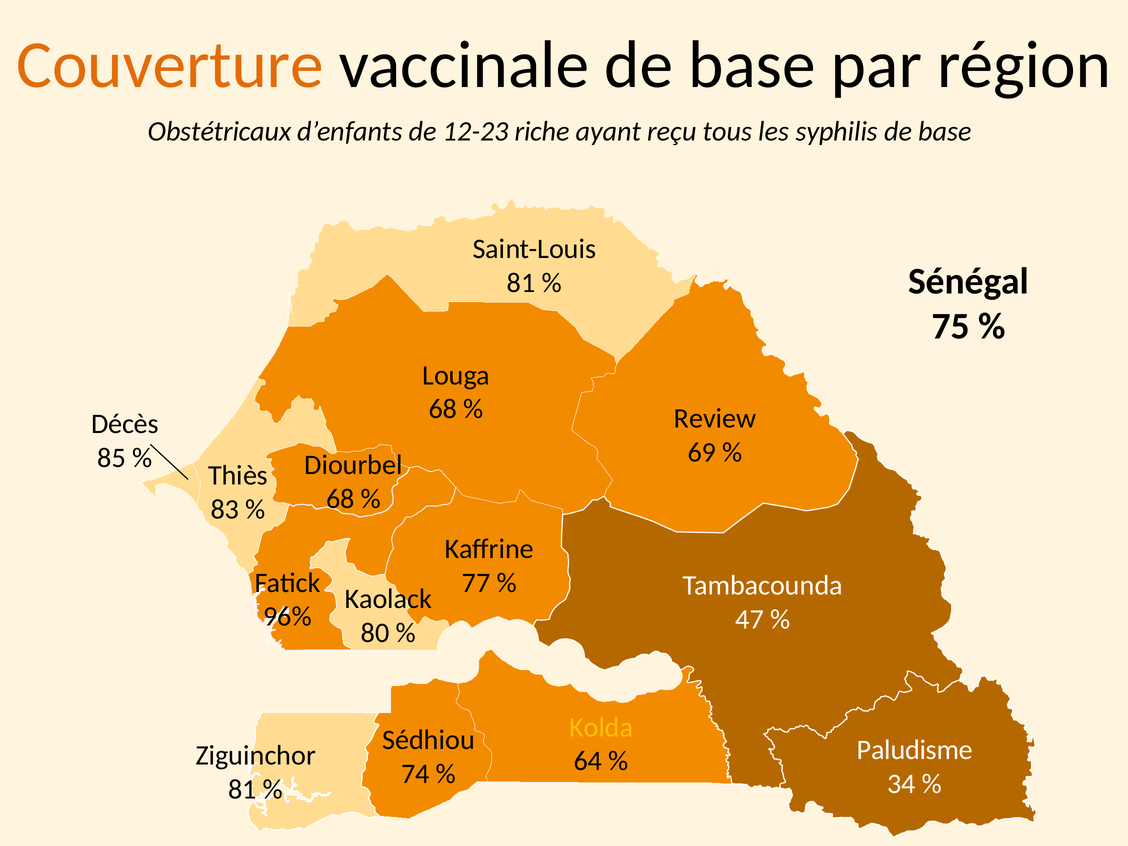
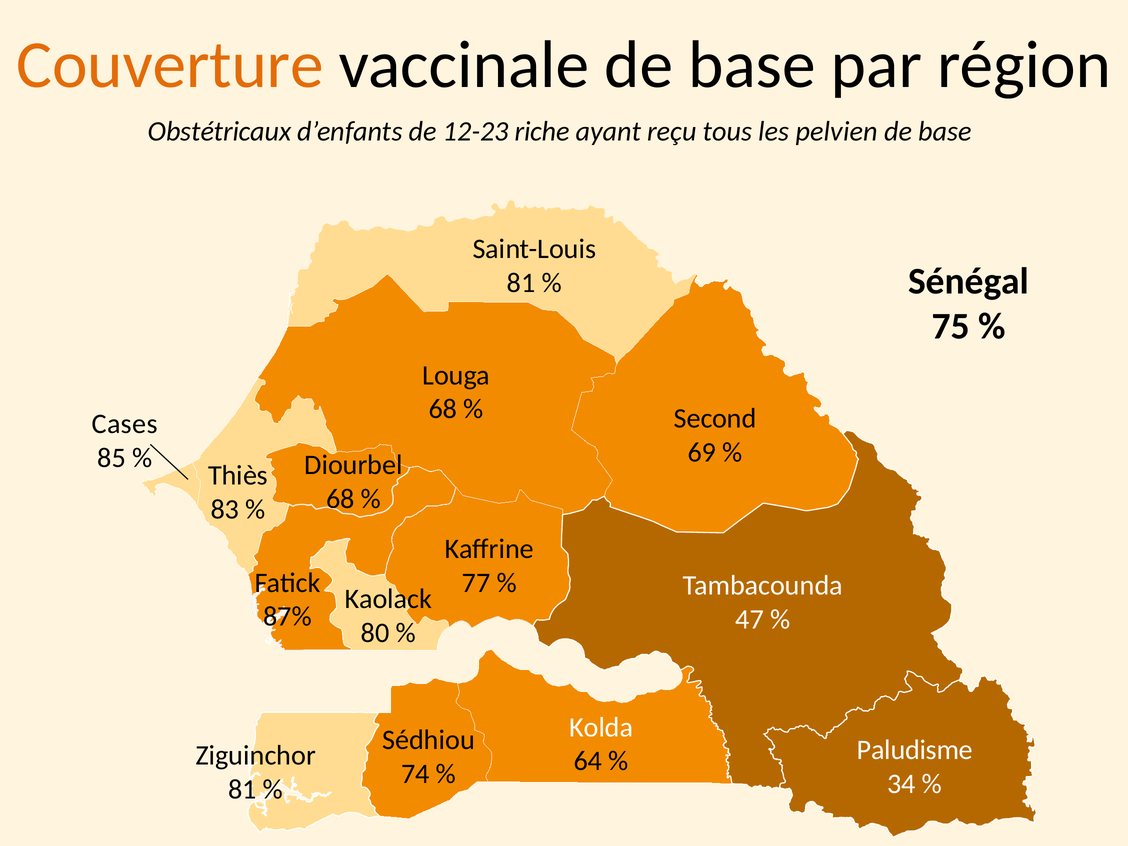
syphilis: syphilis -> pelvien (837, 131)
Review: Review -> Second (715, 419)
Décès: Décès -> Cases (125, 424)
96%: 96% -> 87% (288, 617)
Kolda colour: yellow -> white (601, 727)
